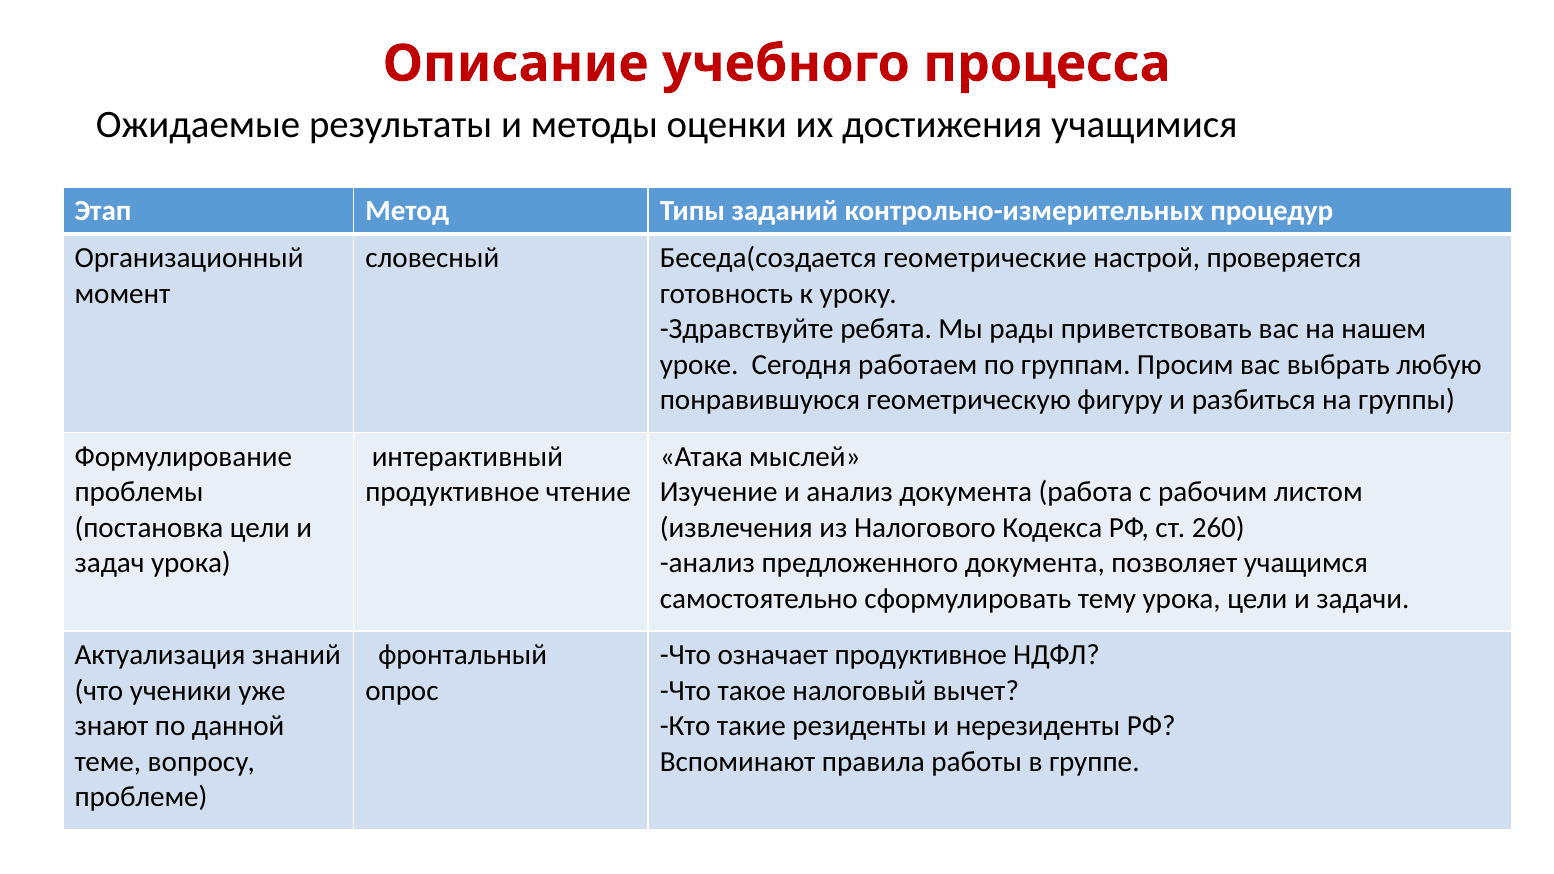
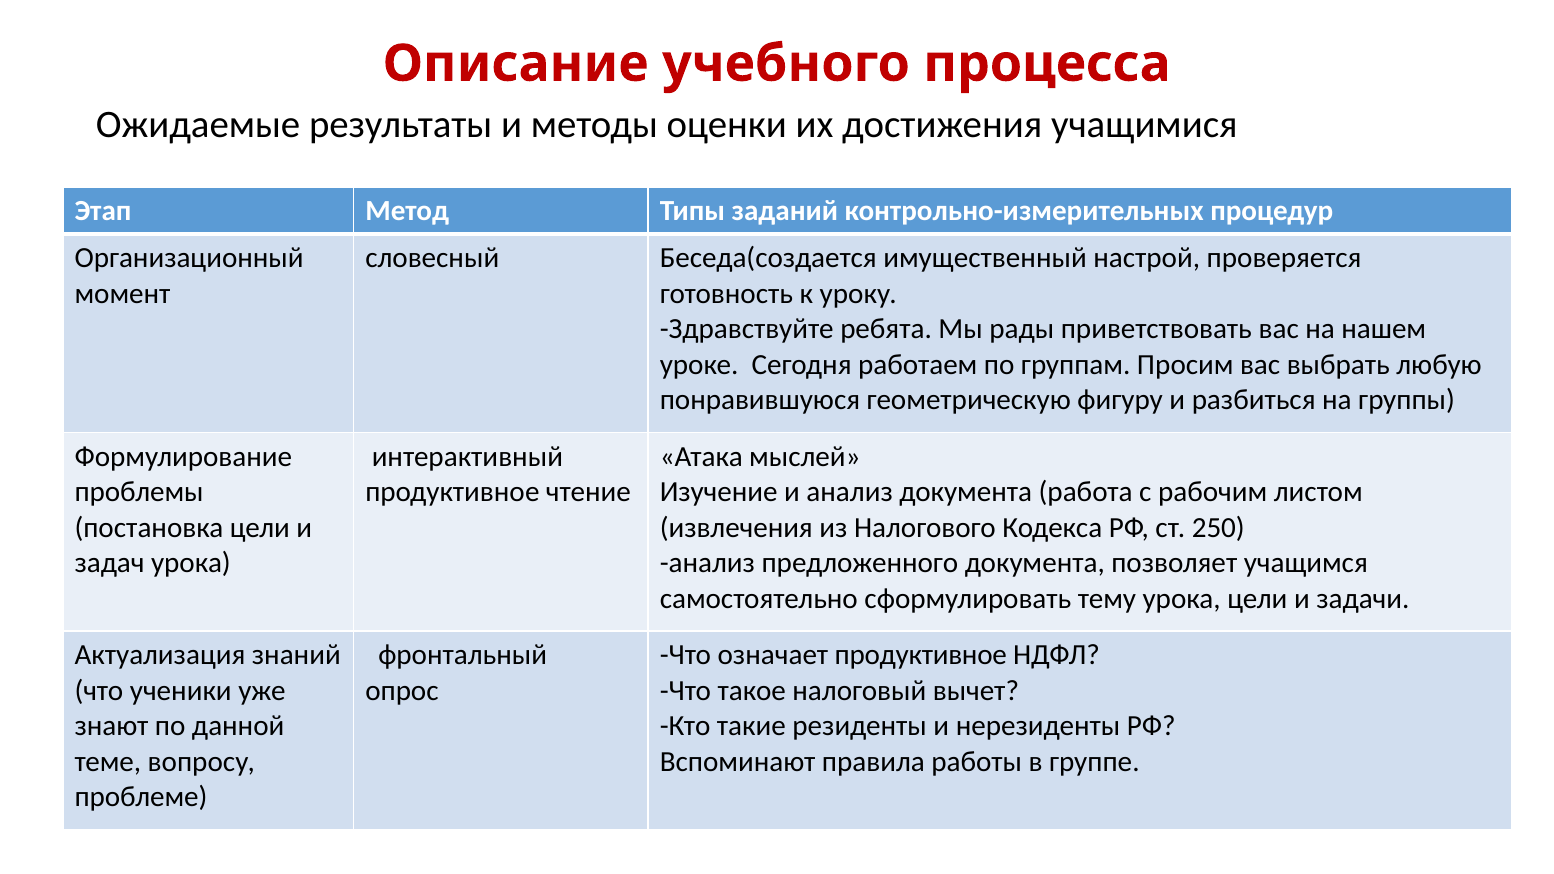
геометрические: геометрические -> имущественный (985, 258)
260: 260 -> 250 (1218, 528)
